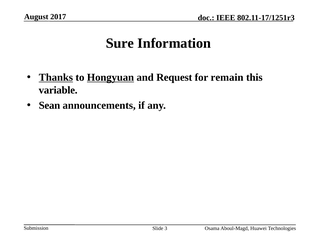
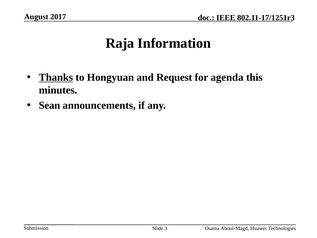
Sure: Sure -> Raja (120, 43)
Hongyuan underline: present -> none (110, 77)
remain: remain -> agenda (227, 77)
variable: variable -> minutes (58, 90)
